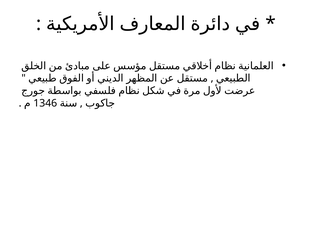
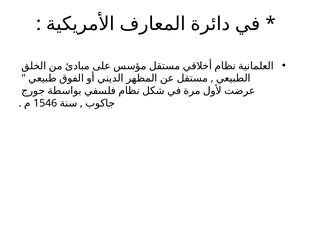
1346: 1346 -> 1546 (45, 103)
